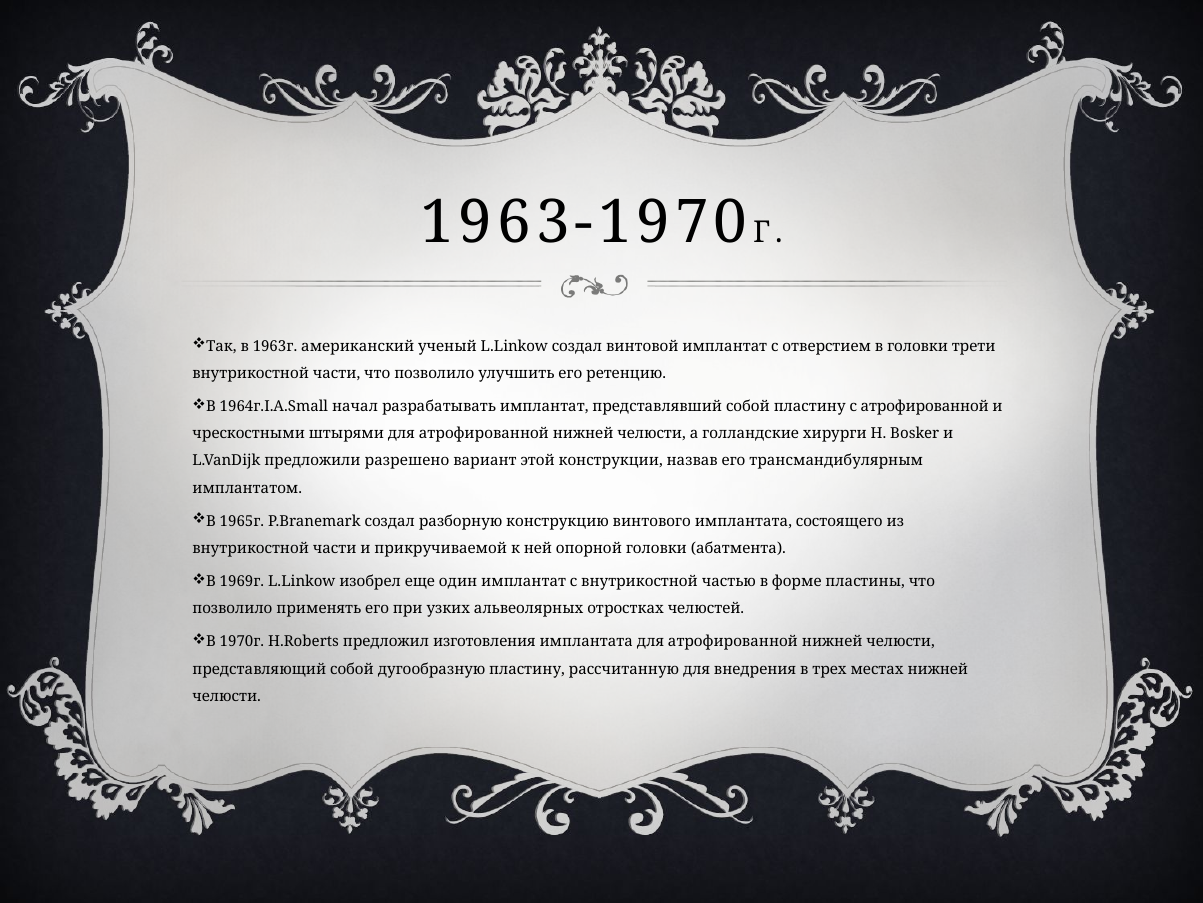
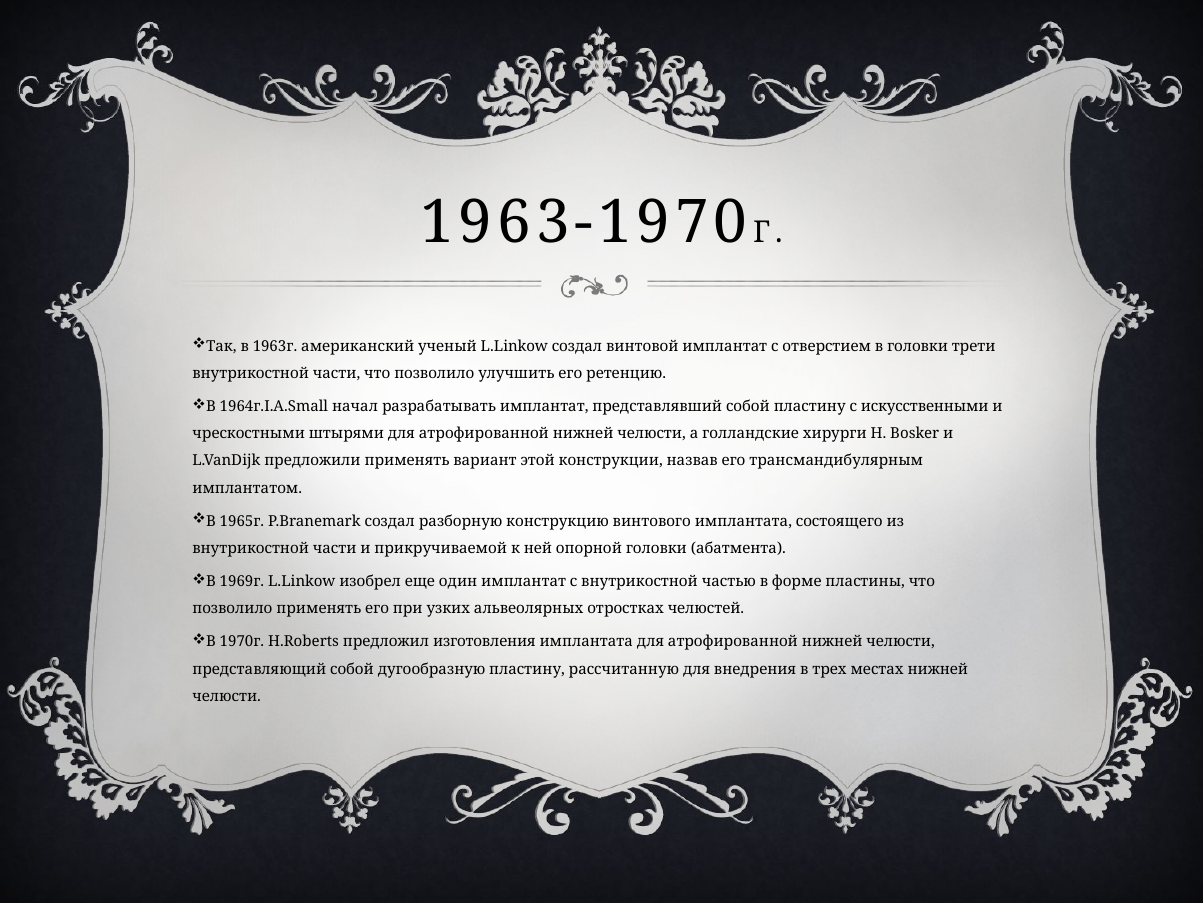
с атрофированной: атрофированной -> искусственными (925, 406)
предложили разрешено: разрешено -> применять (407, 461)
